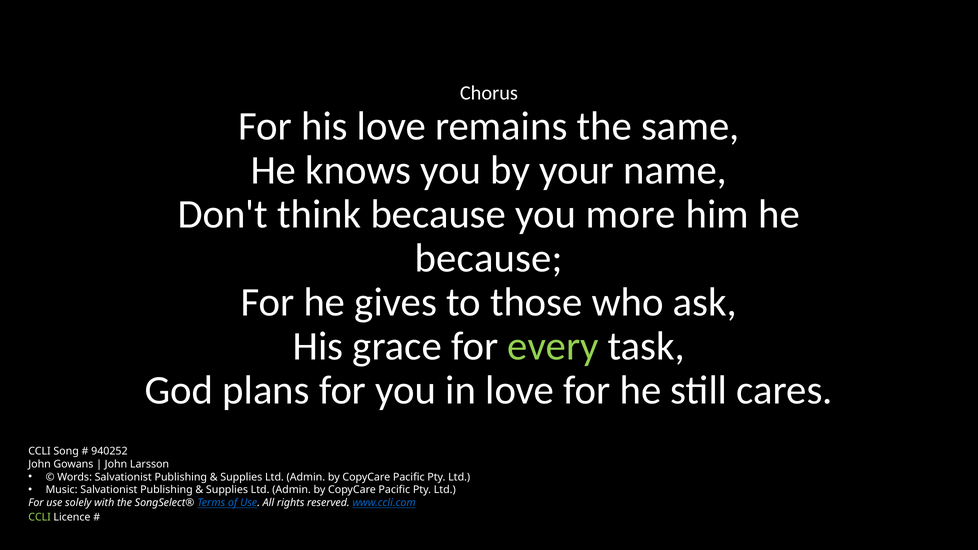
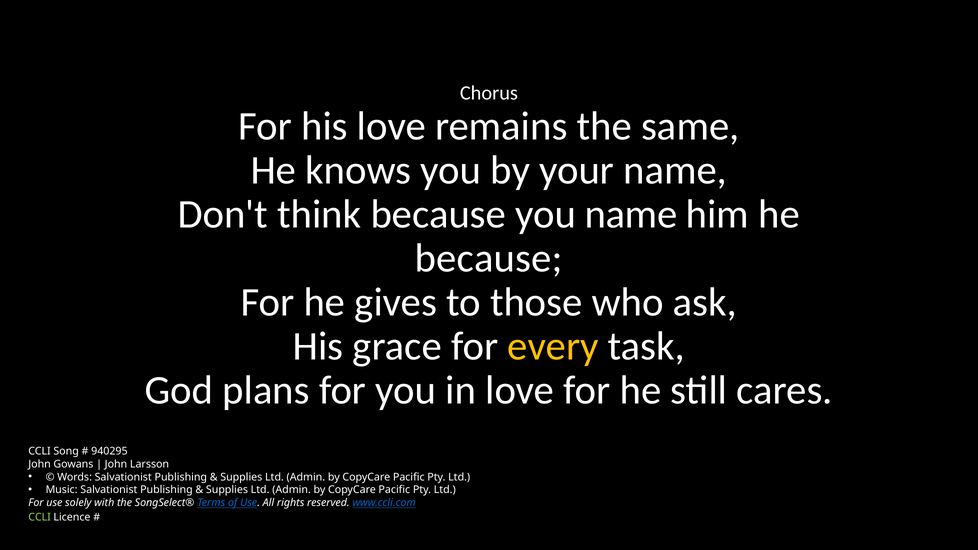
you more: more -> name (631, 214)
every colour: light green -> yellow (553, 346)
940252: 940252 -> 940295 (109, 451)
